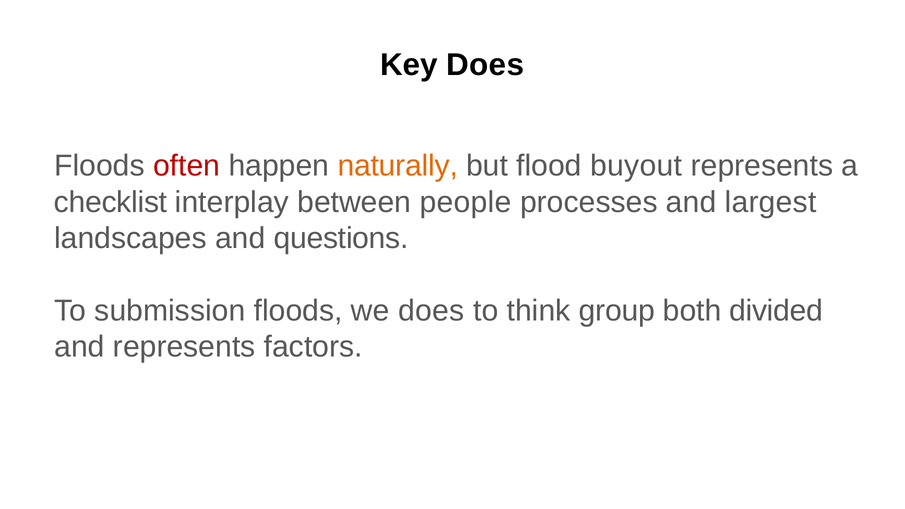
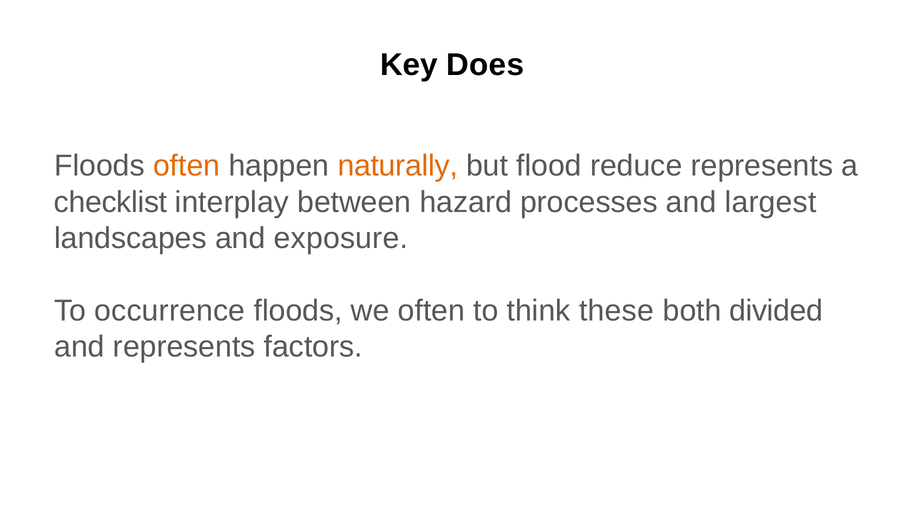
often colour: red -> orange (187, 166)
buyout: buyout -> reduce (636, 166)
people: people -> hazard (466, 202)
questions: questions -> exposure (341, 238)
submission: submission -> occurrence (170, 311)
we does: does -> often (431, 311)
group: group -> these (617, 311)
